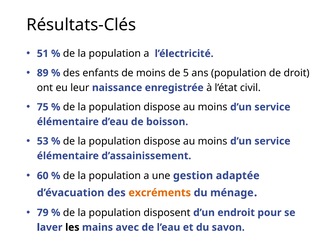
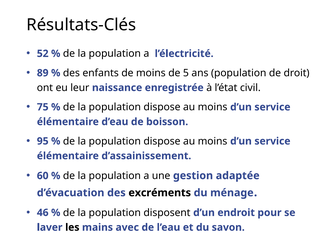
51: 51 -> 52 (43, 54)
53: 53 -> 95 (43, 141)
excréments colour: orange -> black (160, 193)
79: 79 -> 46 (43, 213)
